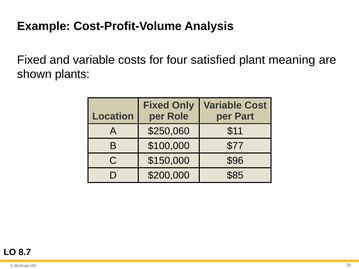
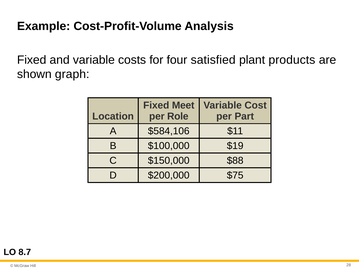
meaning: meaning -> products (292, 60)
plants: plants -> graph (72, 74)
Only: Only -> Meet (183, 105)
$250,060: $250,060 -> $584,106 (169, 131)
$77: $77 -> $19 (235, 146)
$96: $96 -> $88 (235, 161)
$85: $85 -> $75 (235, 175)
